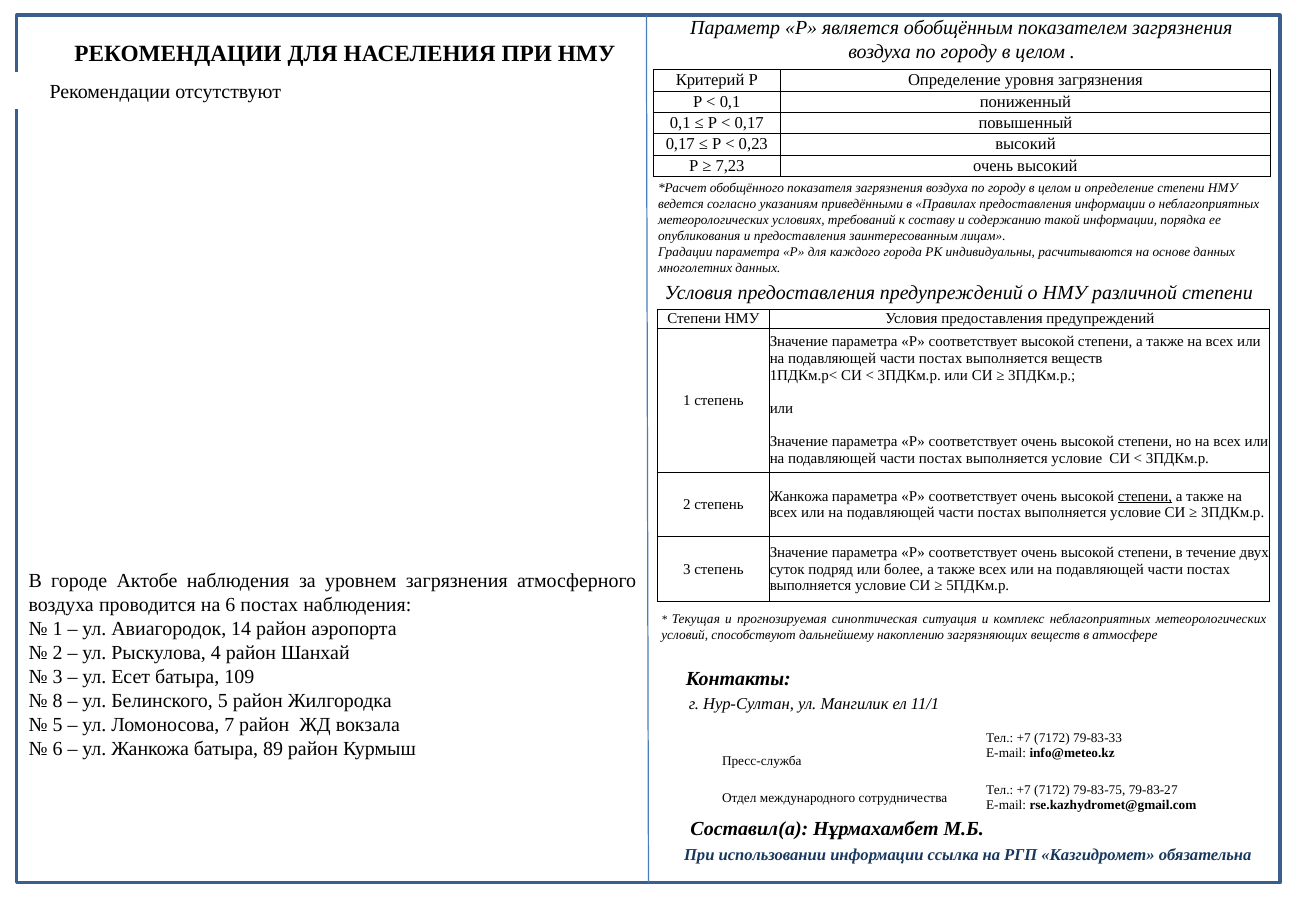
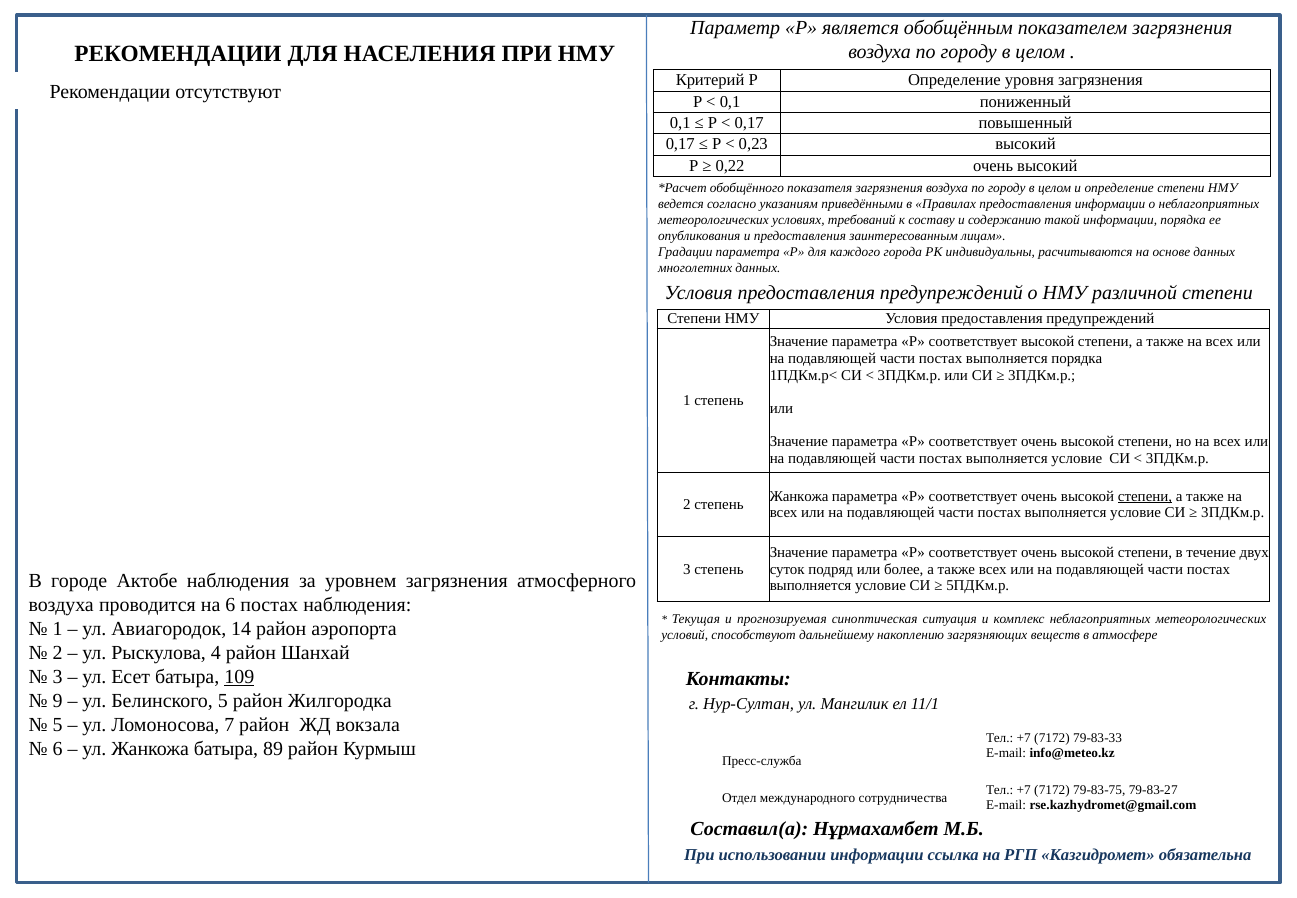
7,23: 7,23 -> 0,22 (730, 166)
выполняется веществ: веществ -> порядка (1077, 359)
109 underline: none -> present (239, 677)
8: 8 -> 9 (58, 701)
